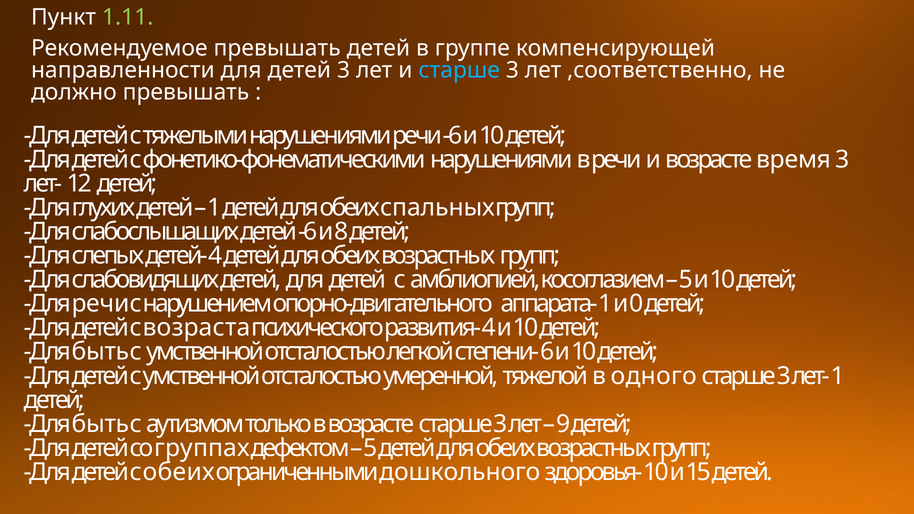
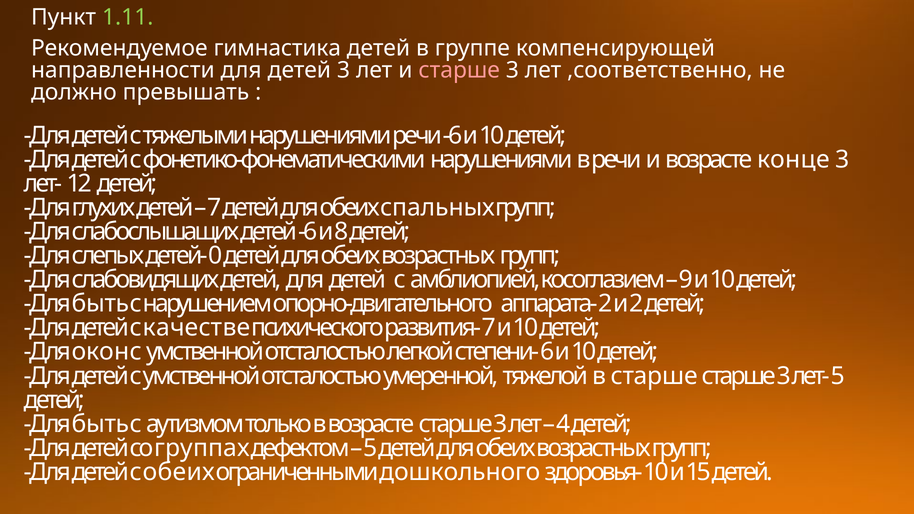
Рекомендуемое превышать: превышать -> гимнастика (277, 48)
старше colour: light blue -> pink (459, 70)
время: время -> конце (793, 160)
1: 1 -> 7 (214, 208)
детей- 4: 4 -> 0 (215, 256)
5: 5 -> 9 (686, 280)
речи: речи -> быть (101, 304)
аппарата- 1: 1 -> 2 (605, 304)
и 0: 0 -> 2 (636, 304)
возраста: возраста -> качестве (197, 328)
развития- 4: 4 -> 7 (489, 328)
быть: быть -> окон (100, 352)
в одного: одного -> старше (654, 376)
лет- 1: 1 -> 5 (838, 376)
9: 9 -> 4 (563, 424)
